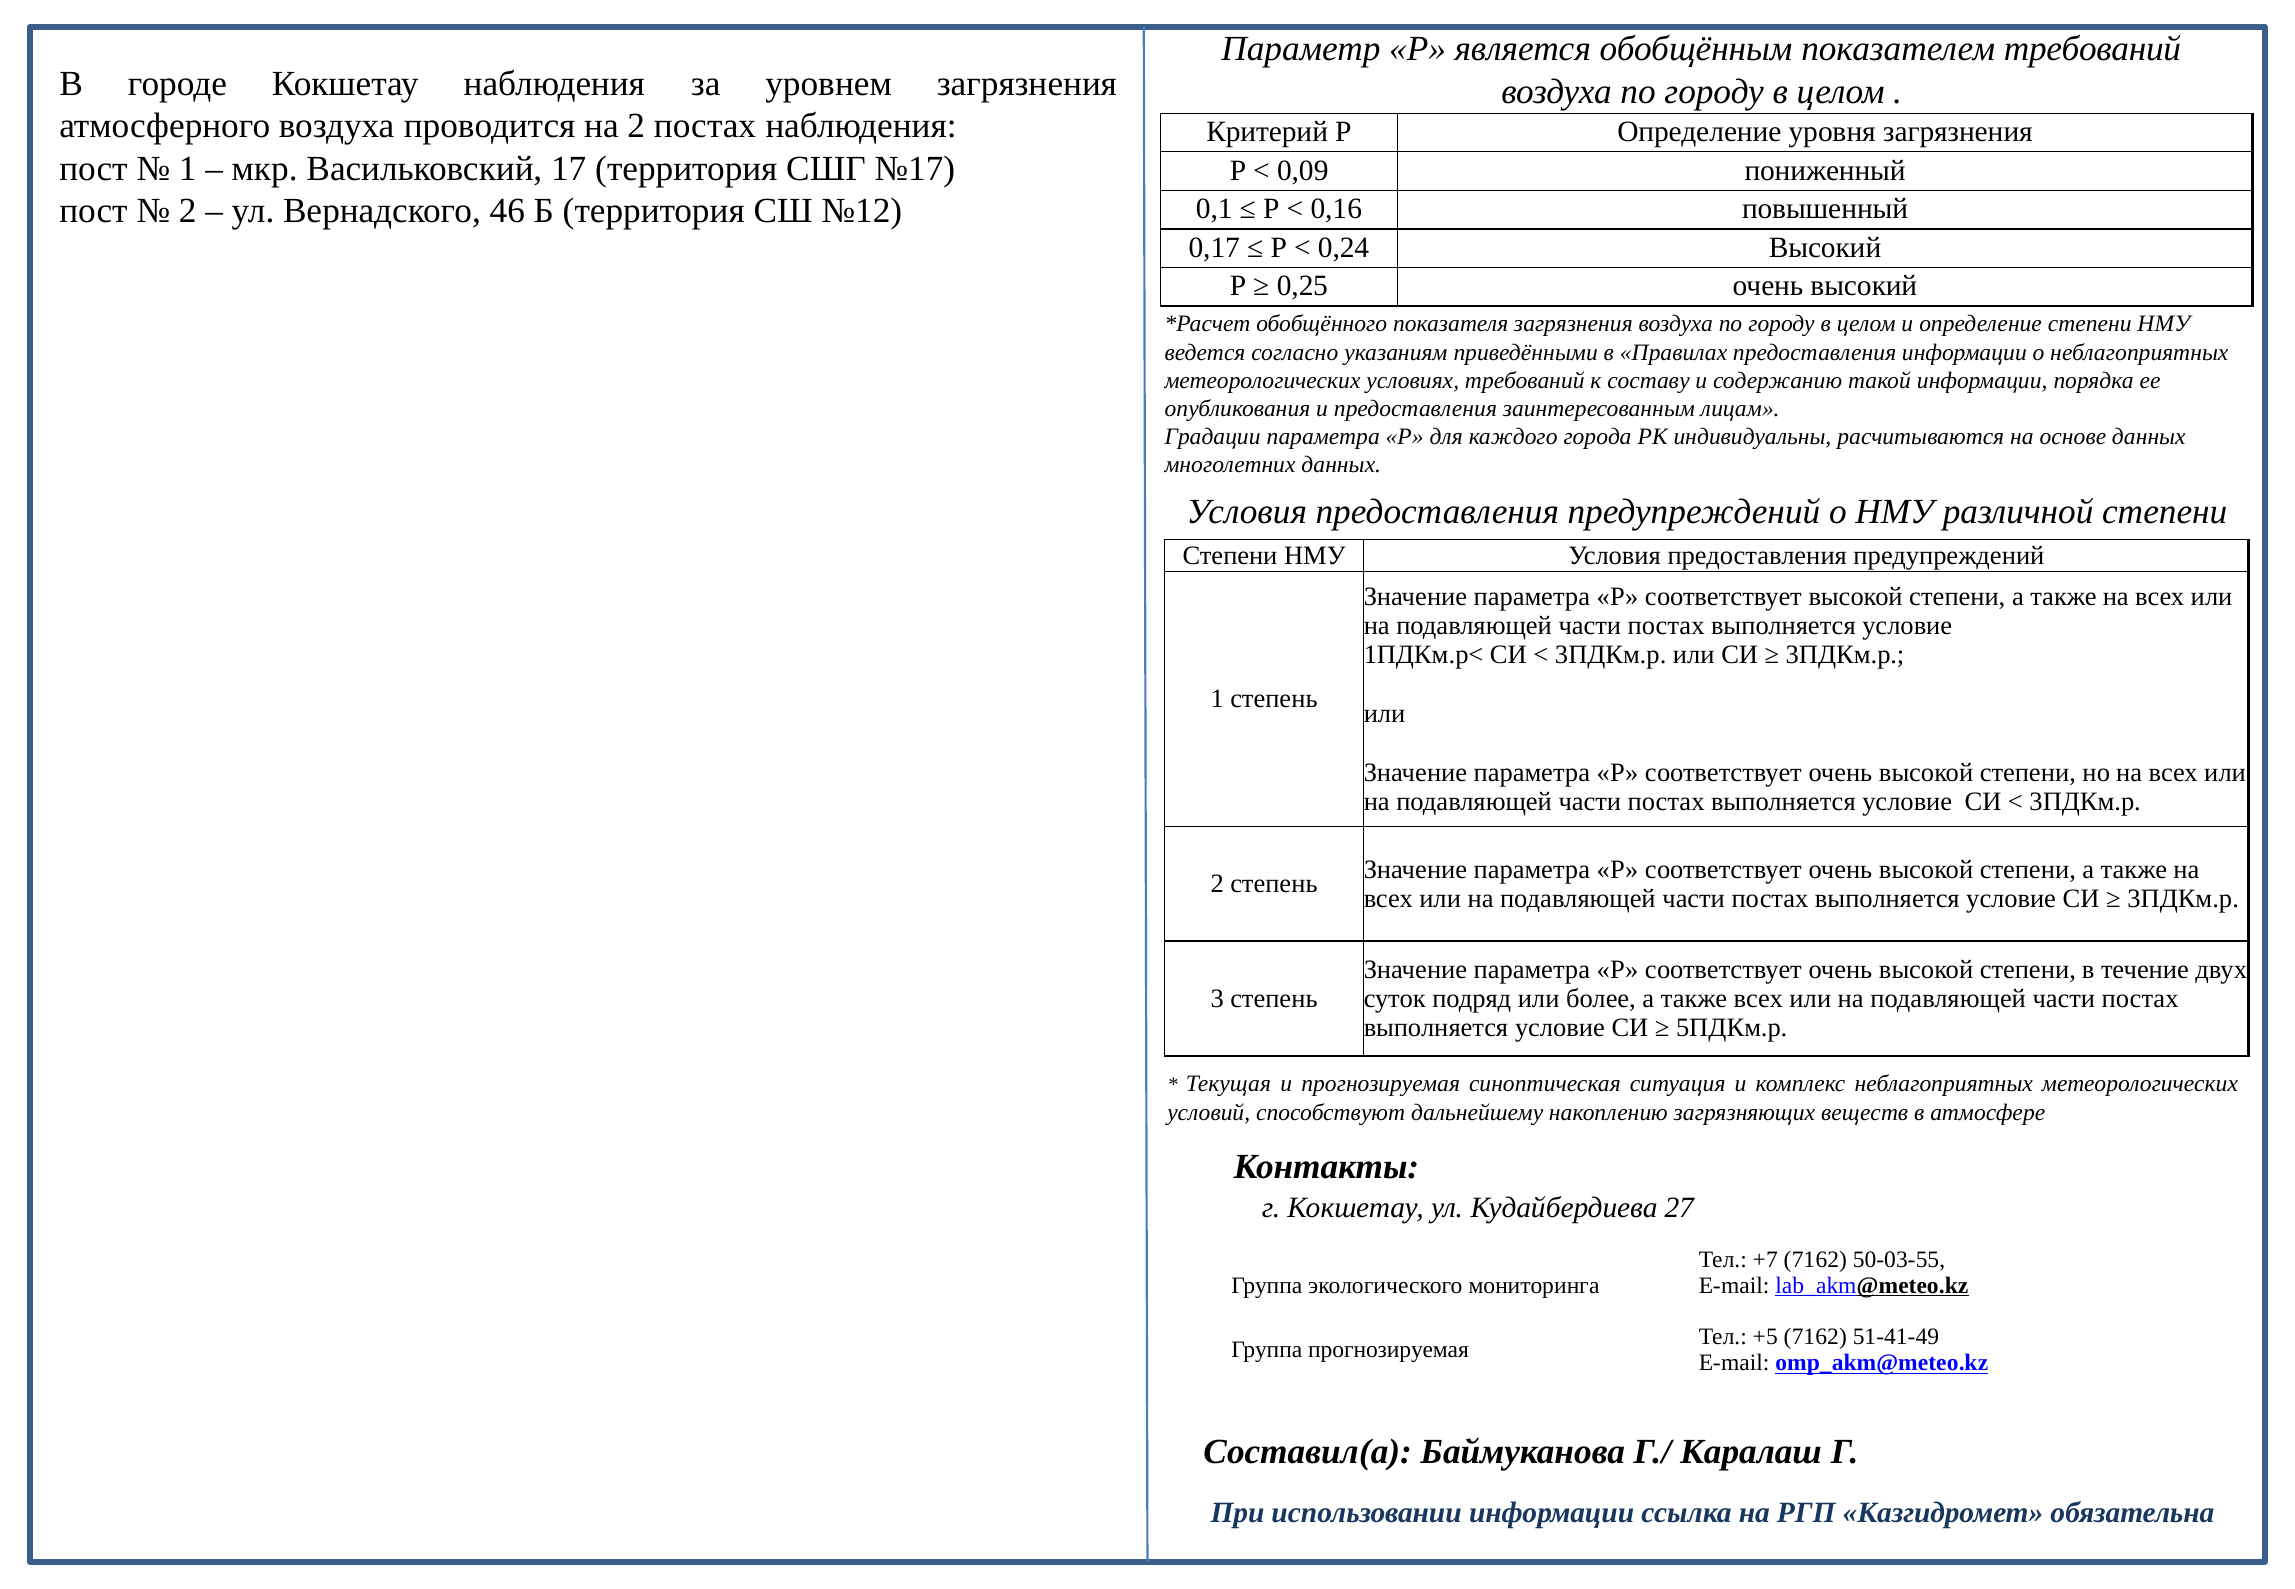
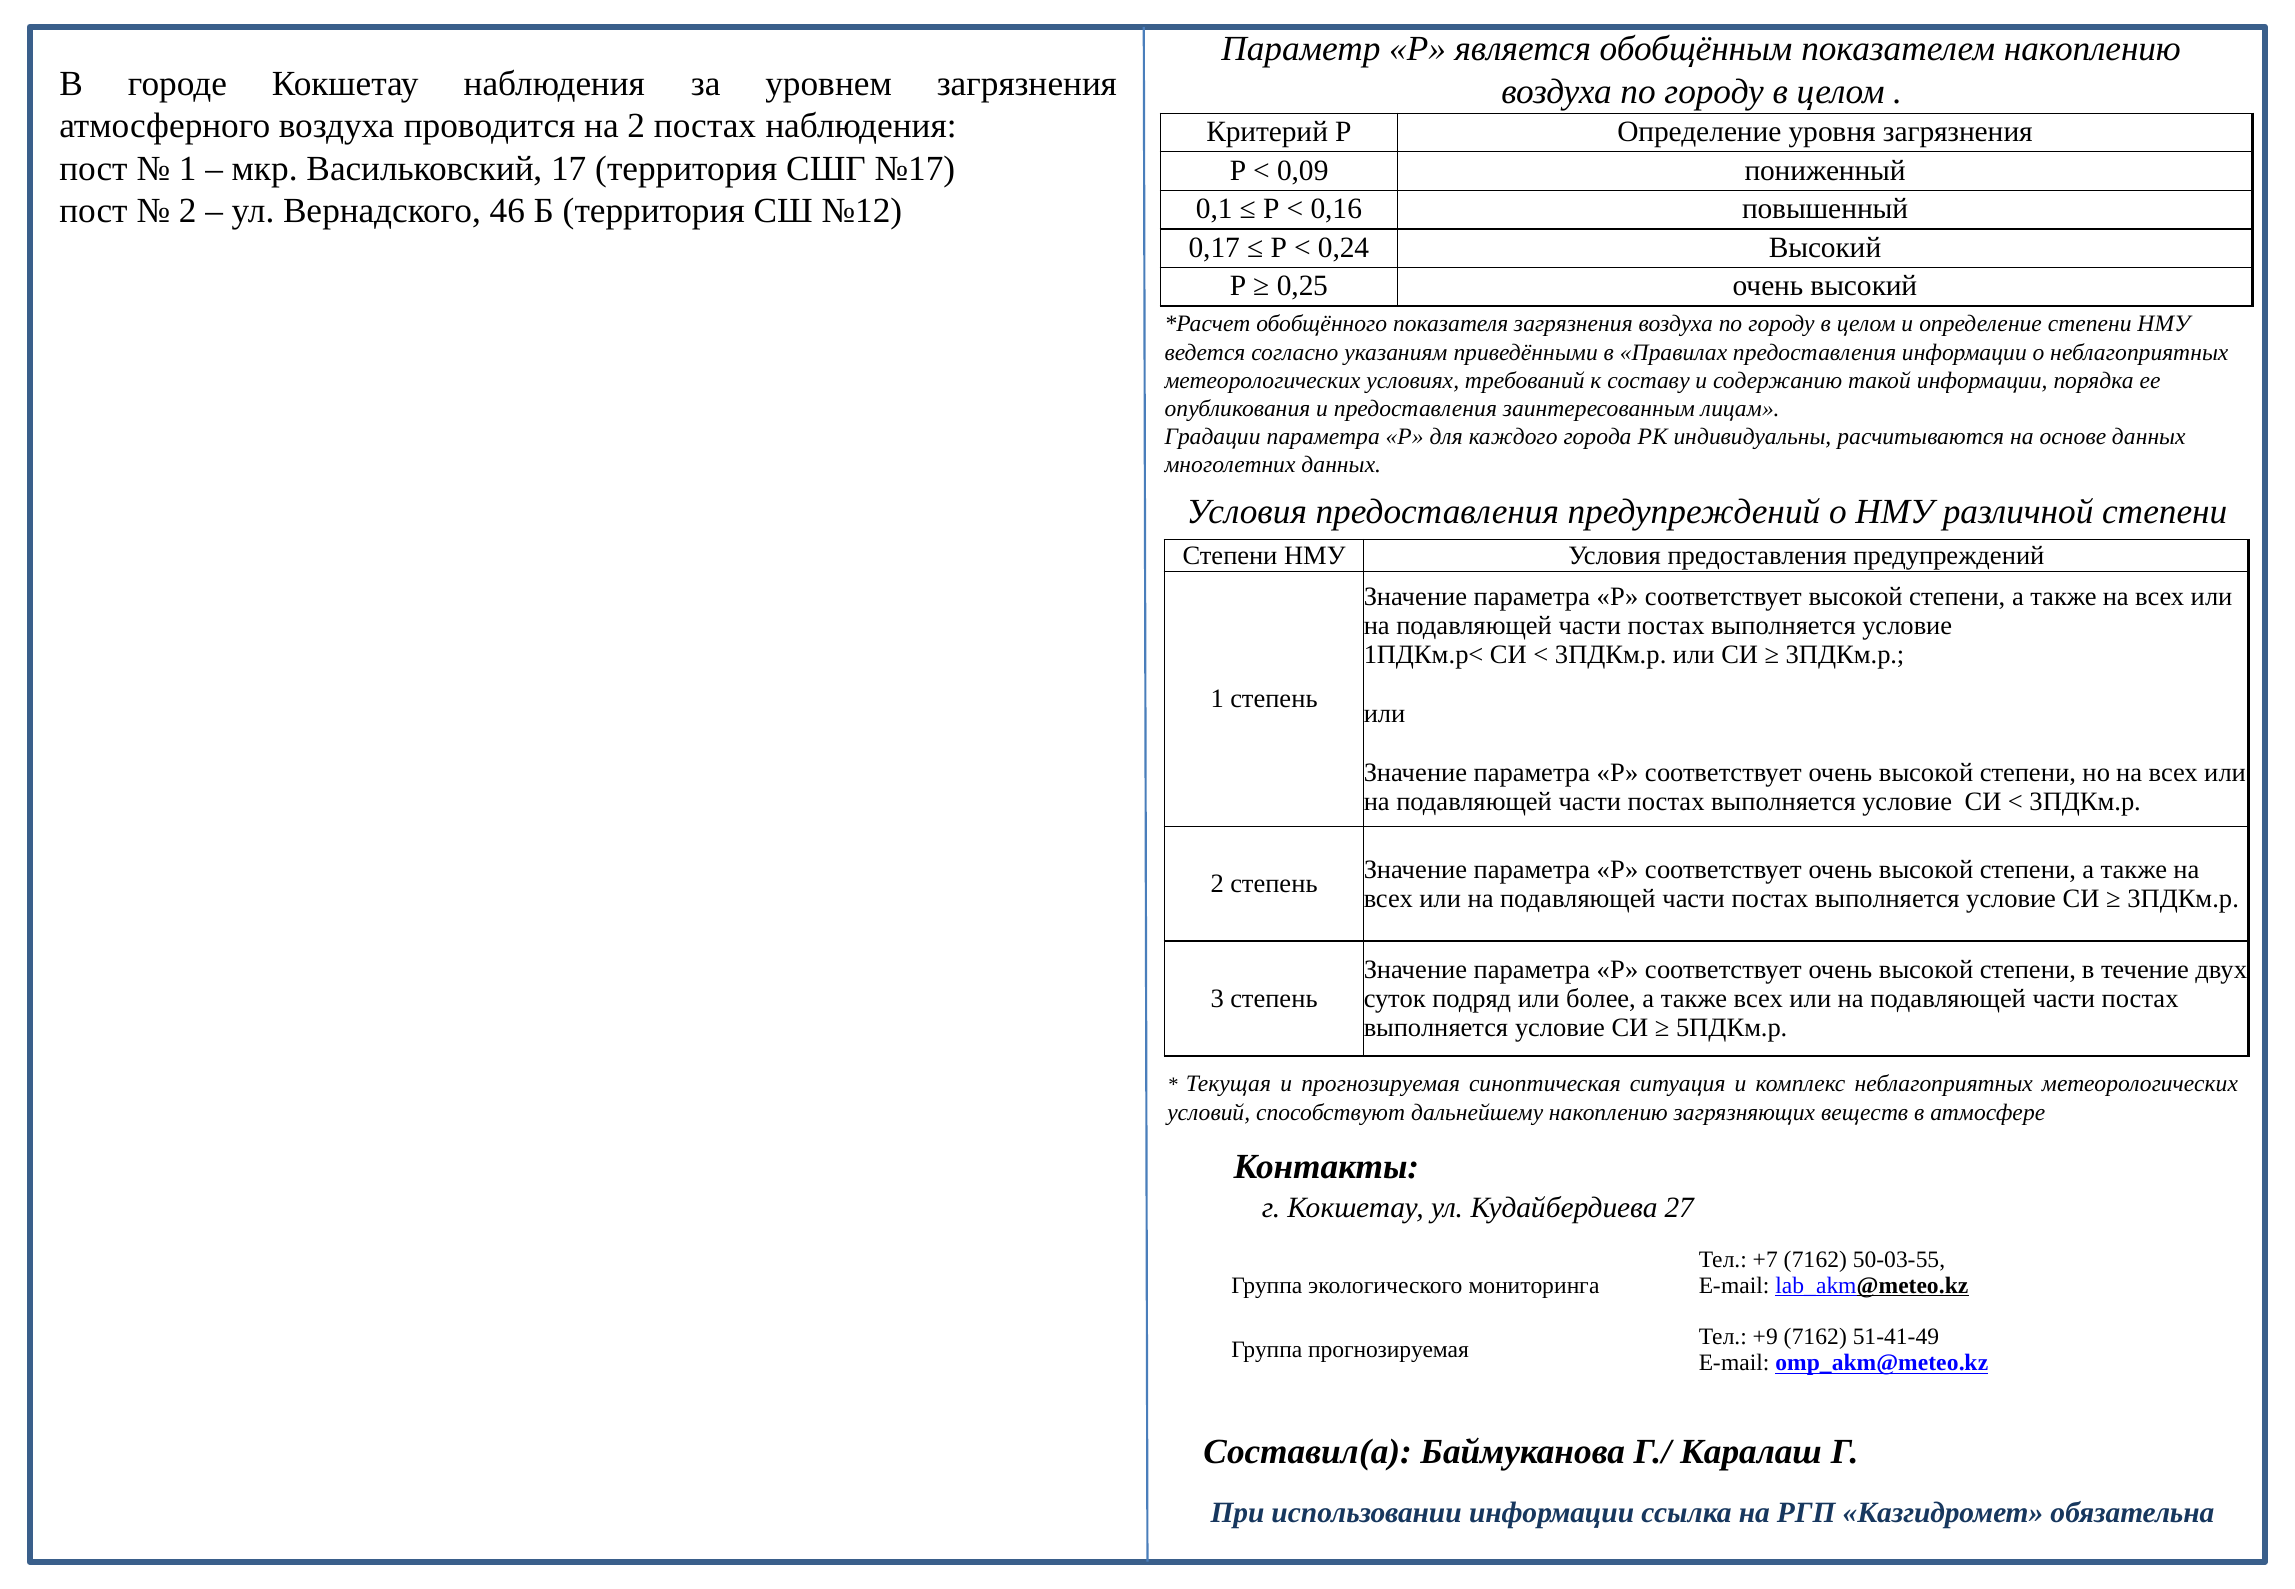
показателем требований: требований -> накоплению (2092, 49)
+5: +5 -> +9 (1765, 1337)
